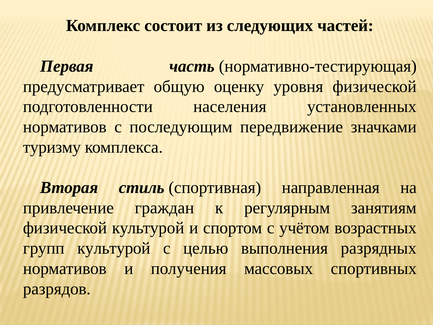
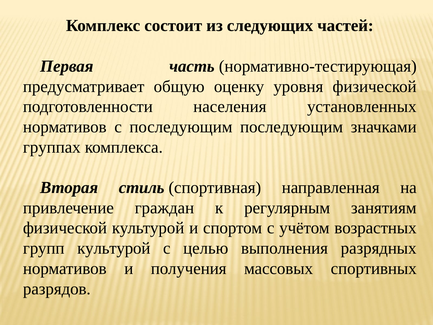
последующим передвижение: передвижение -> последующим (292, 127)
туризму: туризму -> группах (52, 147)
